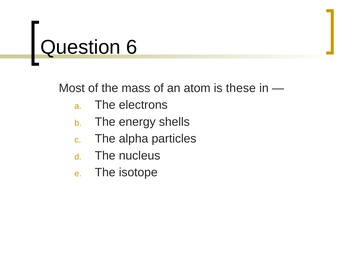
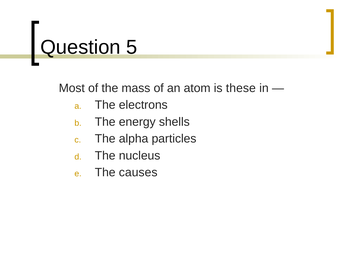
6: 6 -> 5 (132, 47)
isotope: isotope -> causes (138, 172)
